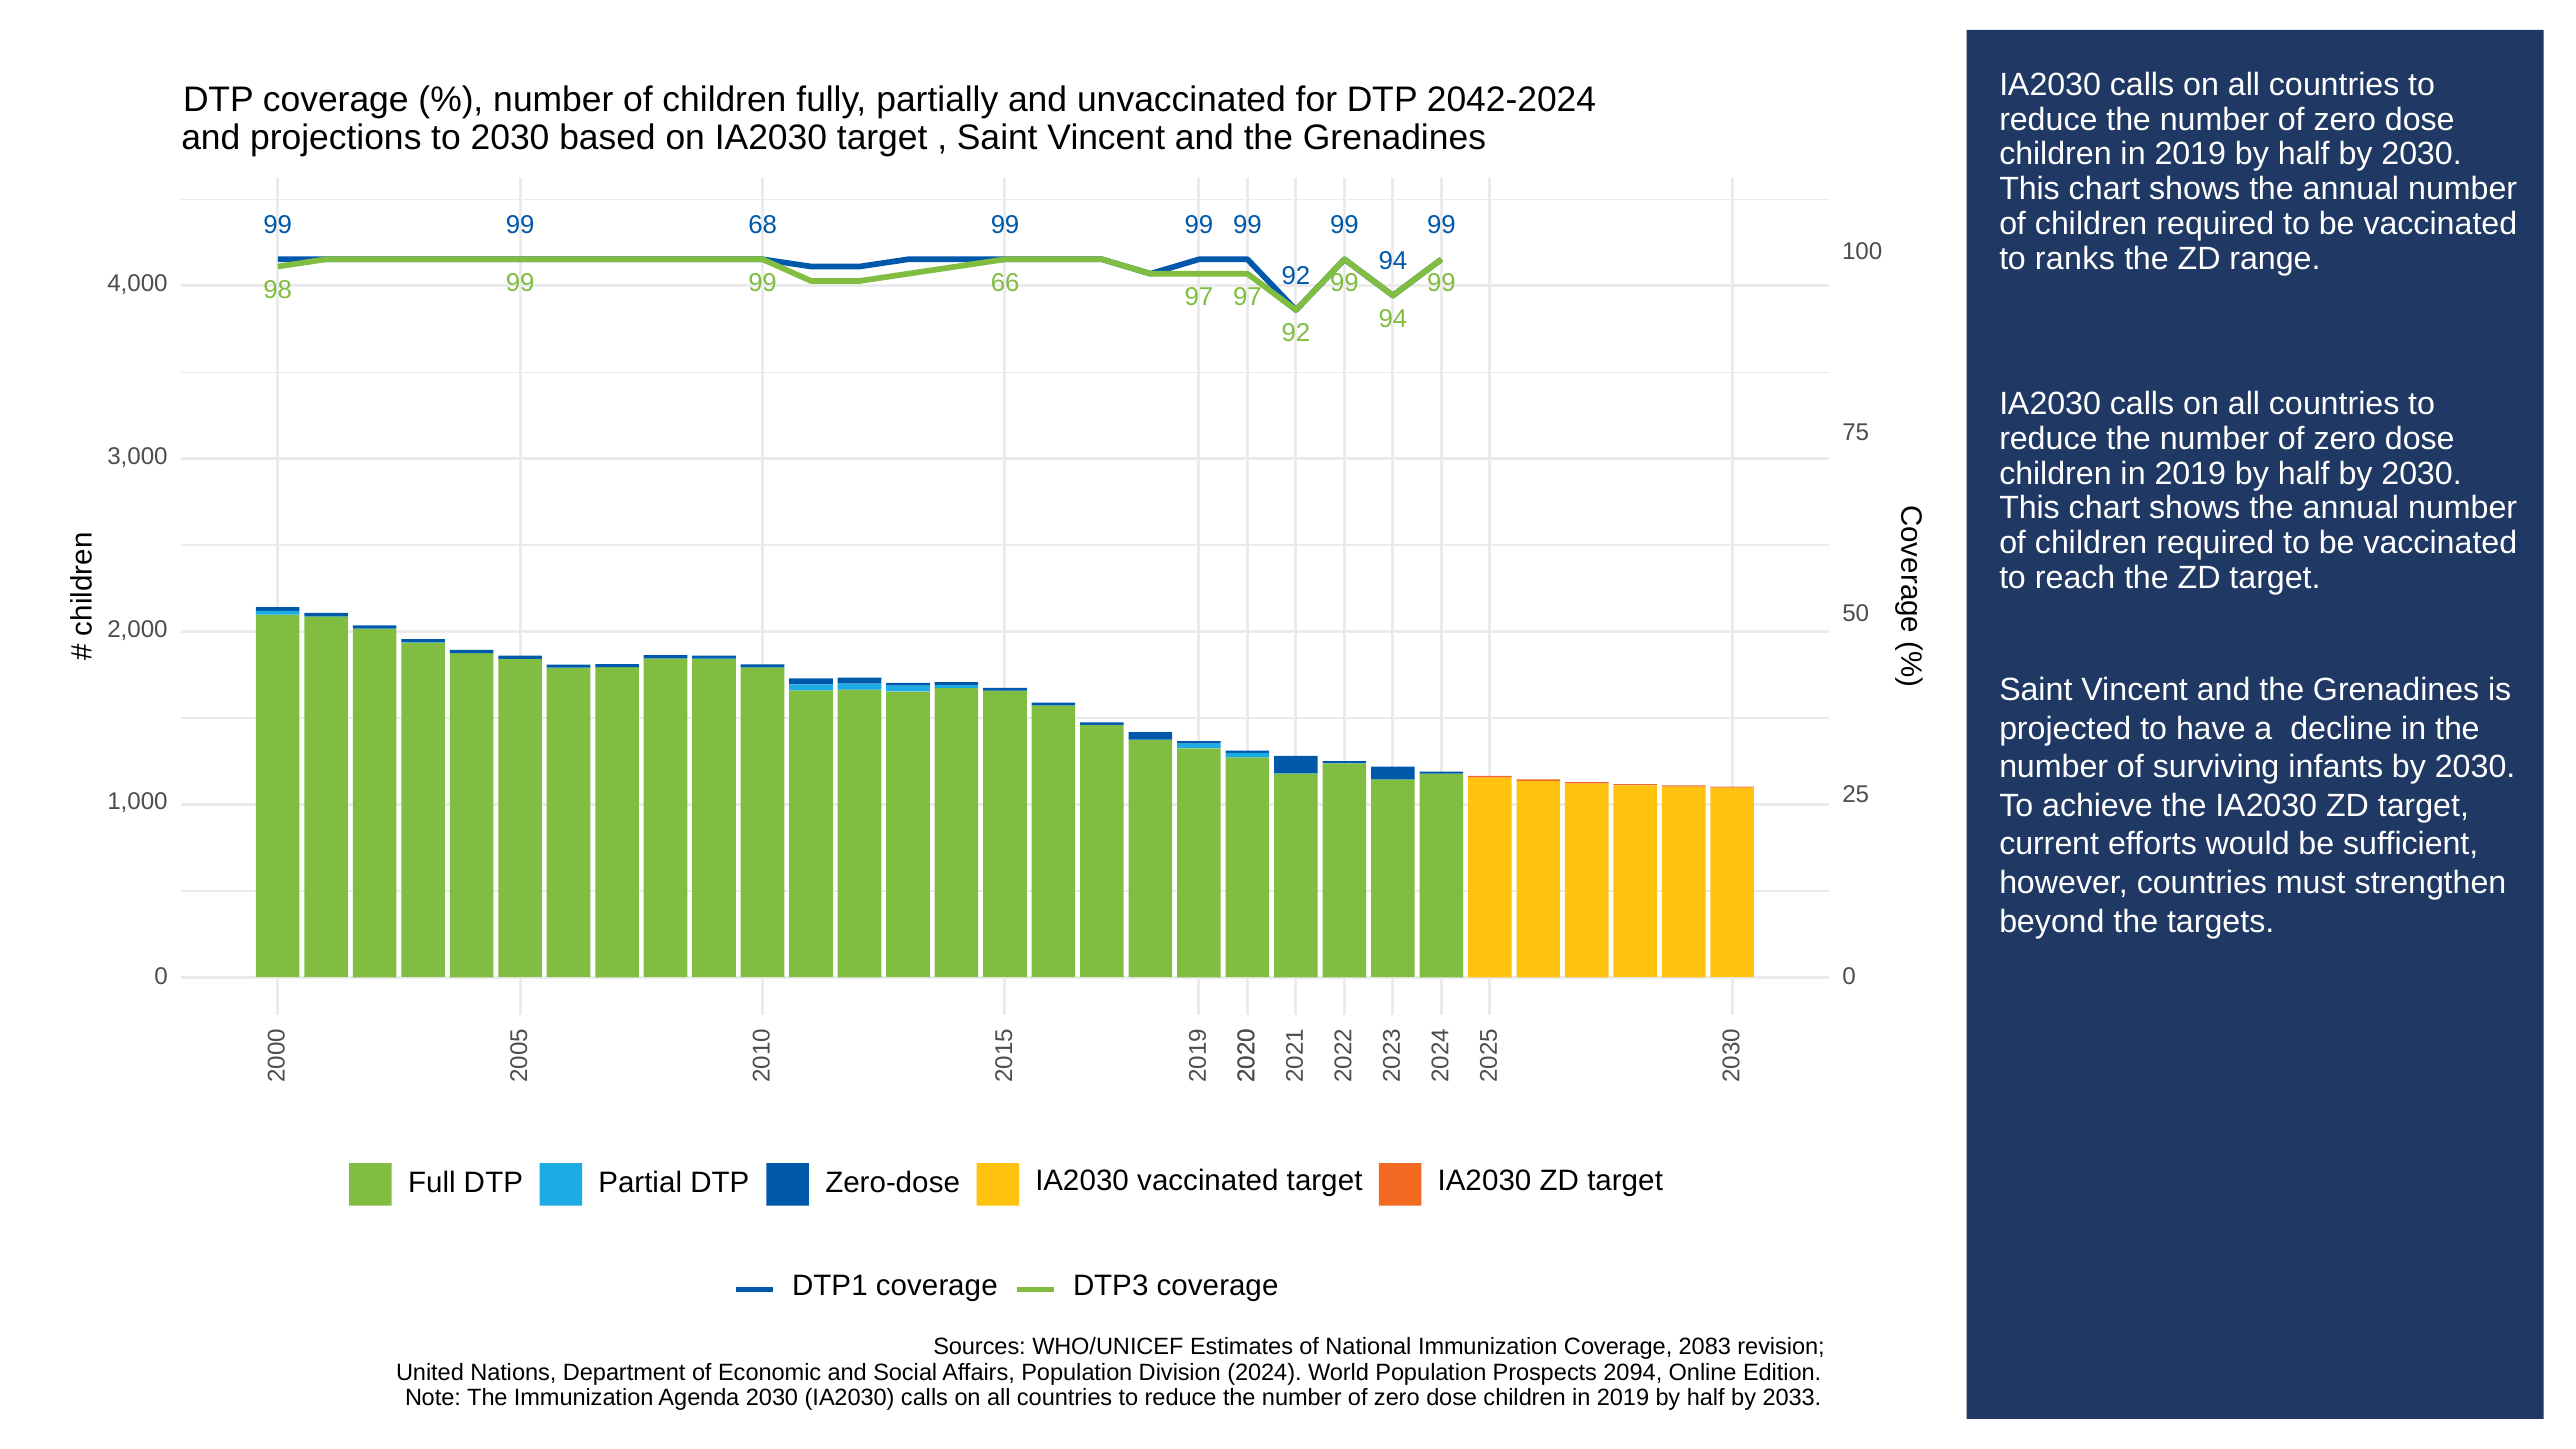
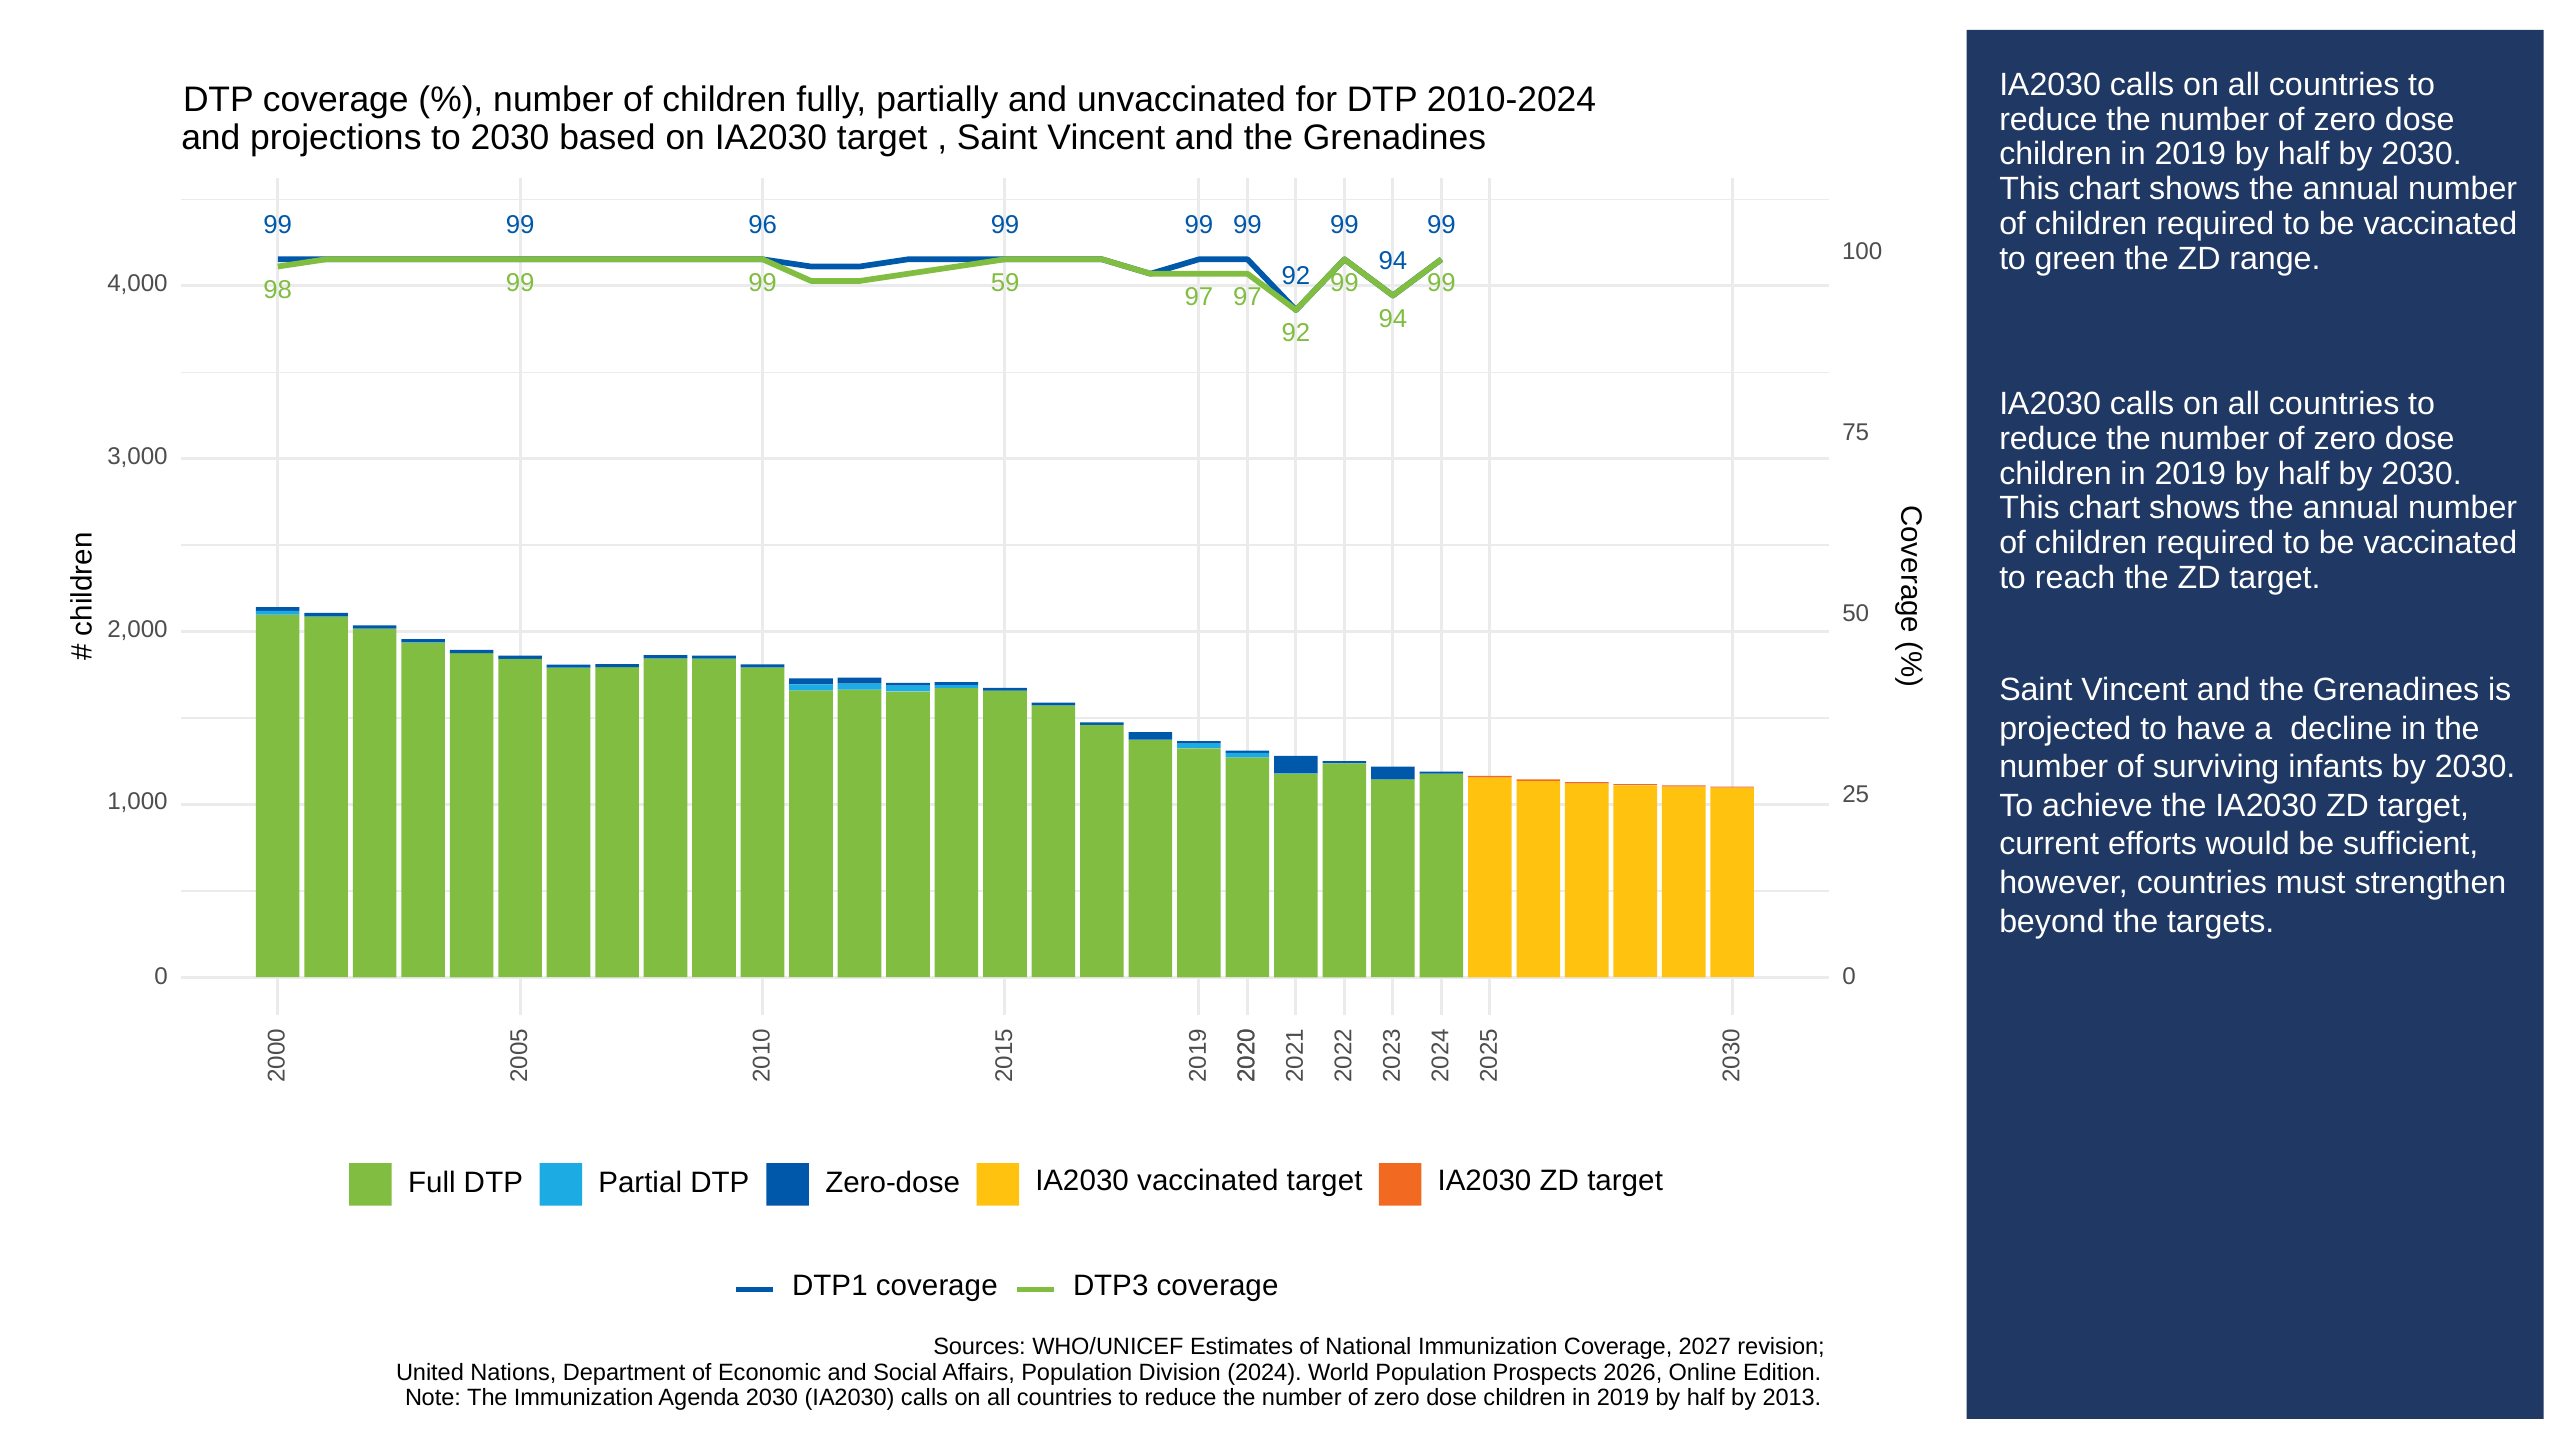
2042-2024: 2042-2024 -> 2010-2024 (1511, 100)
68: 68 -> 96 (763, 225)
ranks: ranks -> green (2075, 258)
66: 66 -> 59 (1005, 283)
2083: 2083 -> 2027 (1705, 1347)
2094: 2094 -> 2026 (1633, 1373)
2033: 2033 -> 2013 (1792, 1398)
